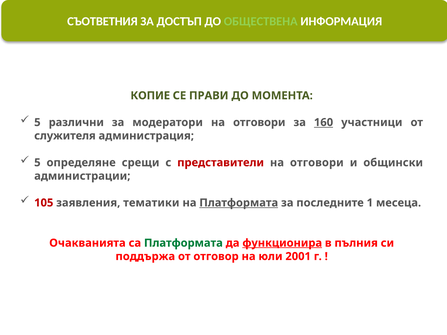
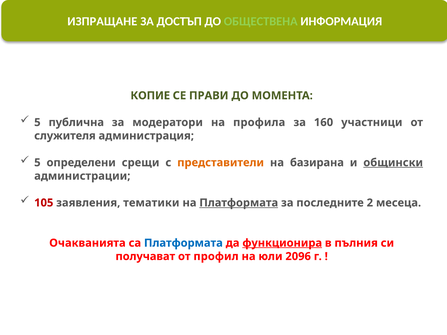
СЪОТВЕТНИЯ: СЪОТВЕТНИЯ -> ИЗПРАЩАНЕ (102, 22)
различни: различни -> публична (76, 122)
модератори на отговори: отговори -> профила (259, 122)
160 underline: present -> none (324, 122)
определяне: определяне -> определени (81, 163)
представители colour: red -> orange (221, 163)
отговори: отговори -> базирана (317, 163)
общински underline: none -> present (393, 163)
1: 1 -> 2 (370, 203)
Платформата colour: green -> blue (183, 243)
поддържа: поддържа -> получават (145, 257)
отговор: отговор -> профил (216, 257)
2001: 2001 -> 2096 (298, 257)
